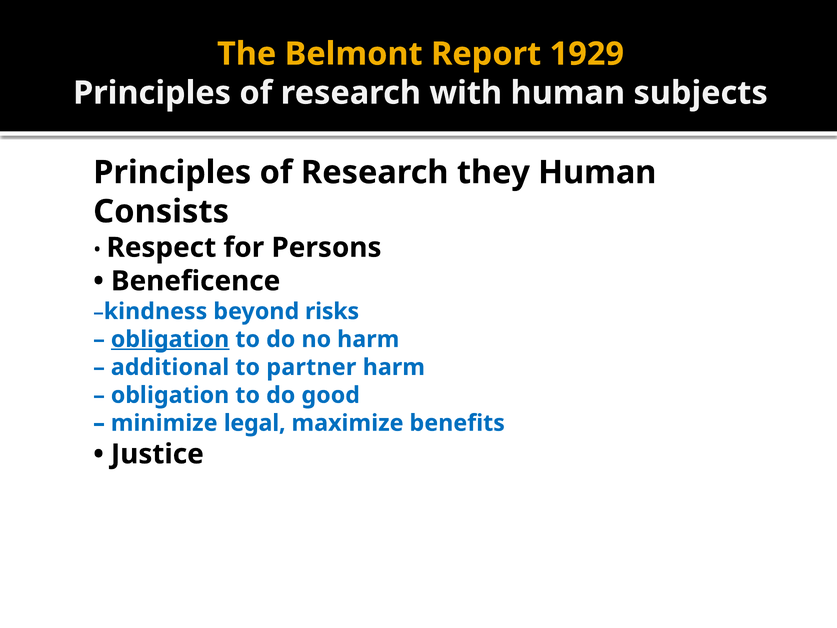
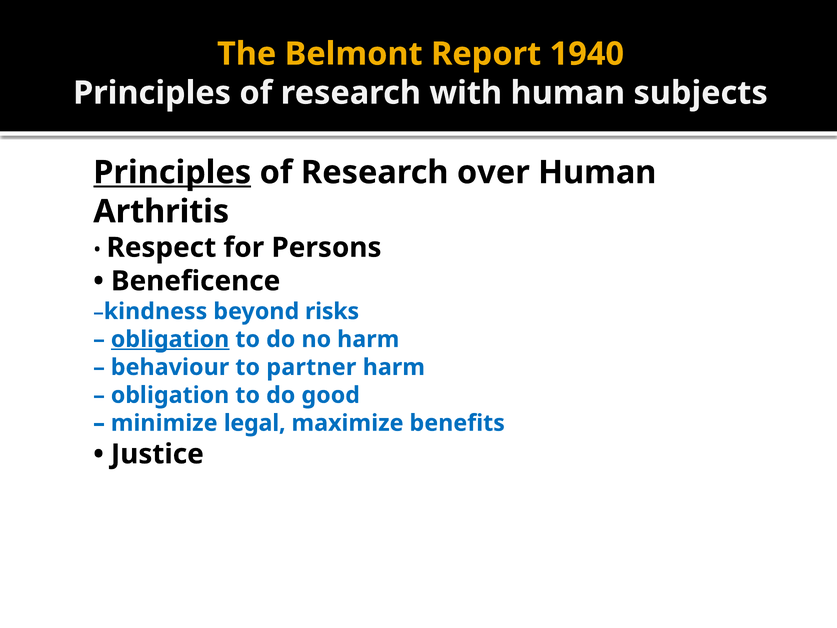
1929: 1929 -> 1940 (587, 54)
Principles underline: none -> present (172, 172)
they: they -> over (493, 172)
Consists: Consists -> Arthritis (161, 211)
additional: additional -> behaviour (170, 367)
